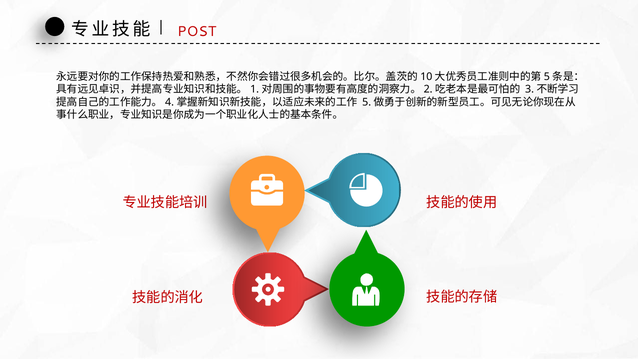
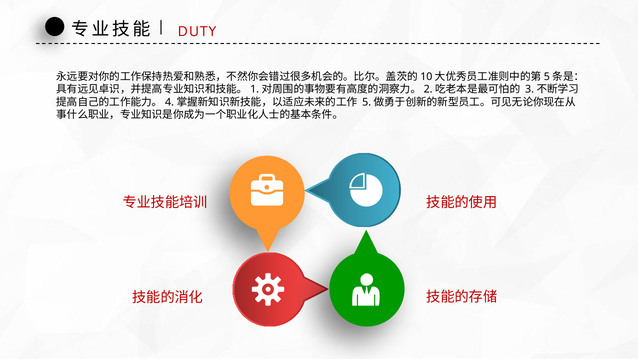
POST: POST -> DUTY (197, 31)
